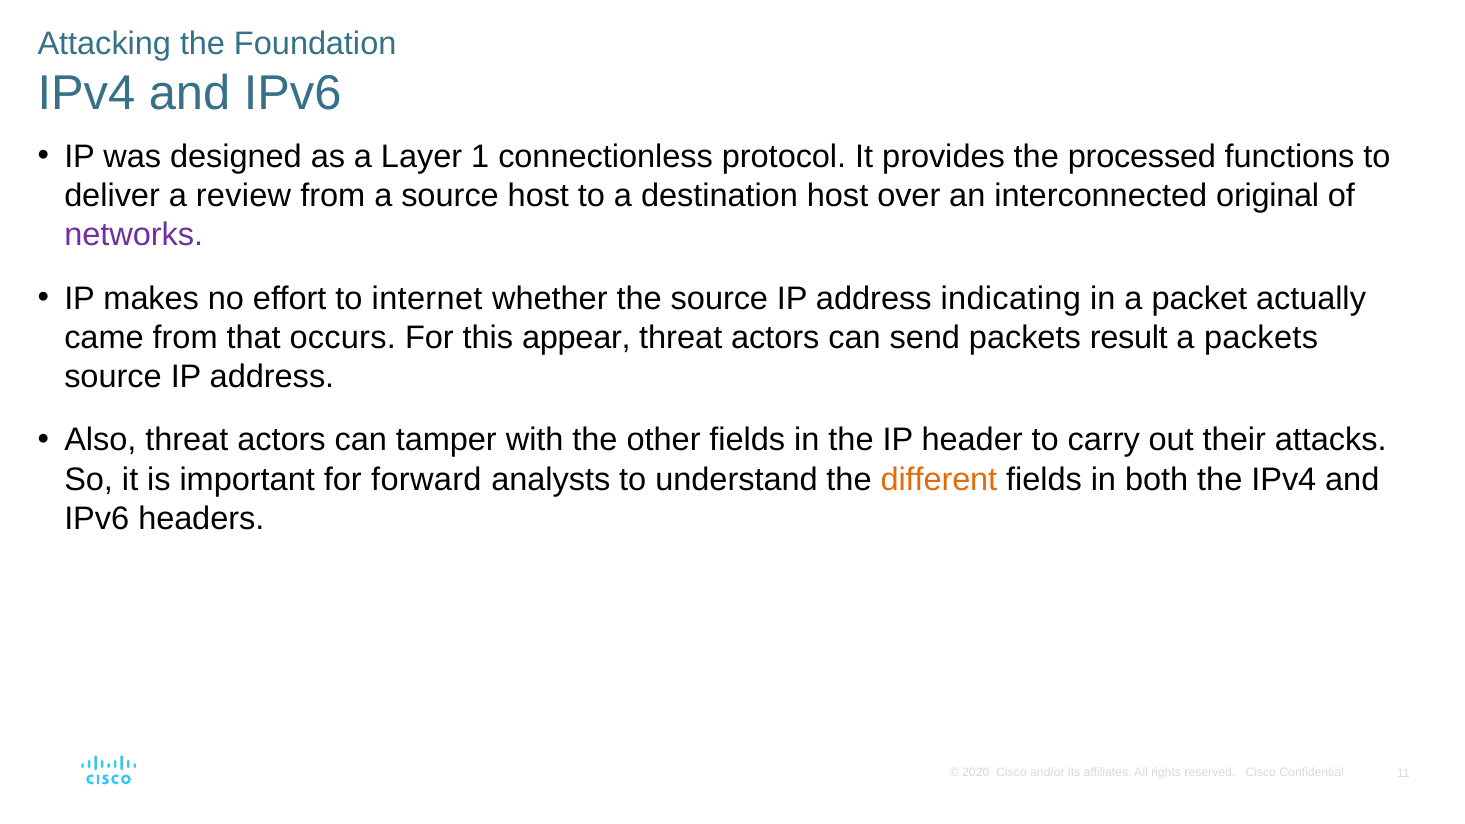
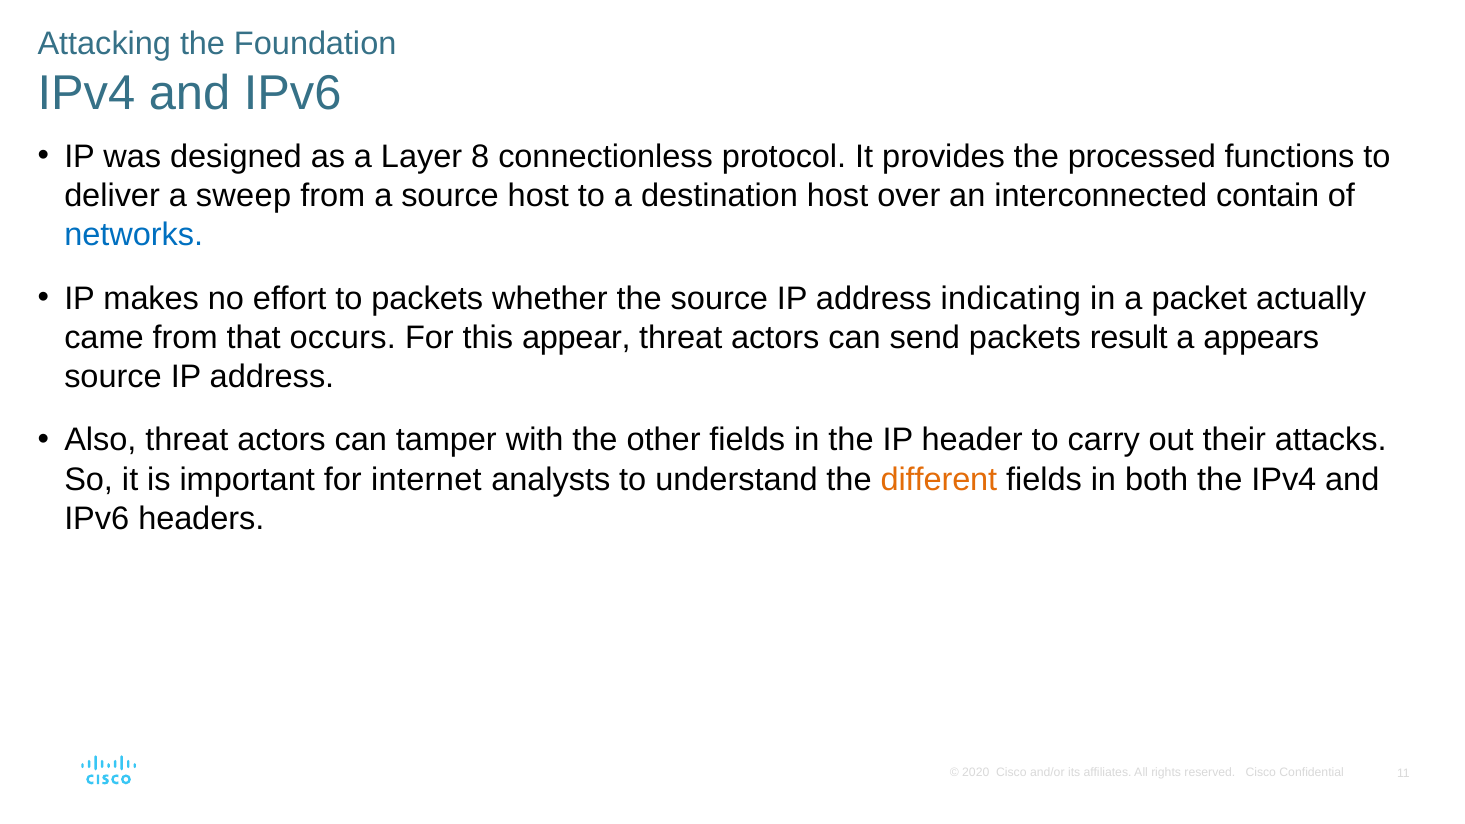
1: 1 -> 8 (480, 157)
review: review -> sweep (243, 196)
original: original -> contain (1268, 196)
networks colour: purple -> blue (134, 235)
to internet: internet -> packets (427, 299)
a packets: packets -> appears (1261, 338)
forward: forward -> internet (426, 479)
